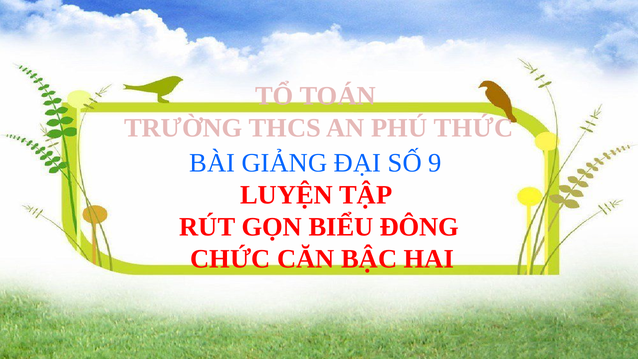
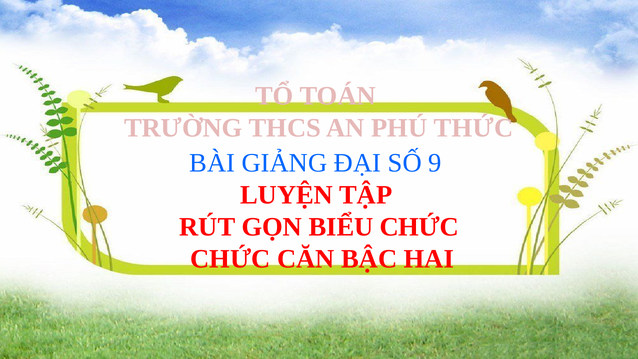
BIỂU ĐÔNG: ĐÔNG -> CHỨC (419, 227)
